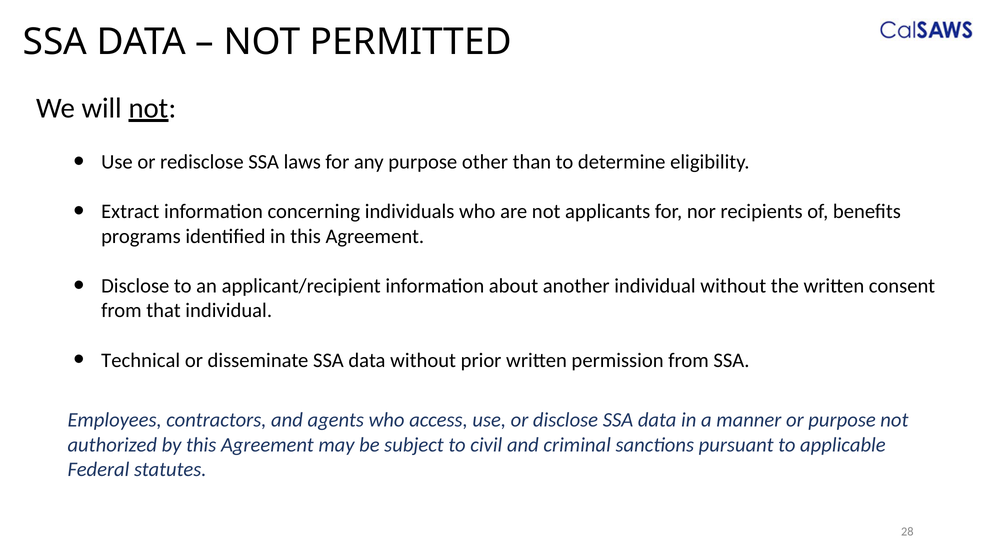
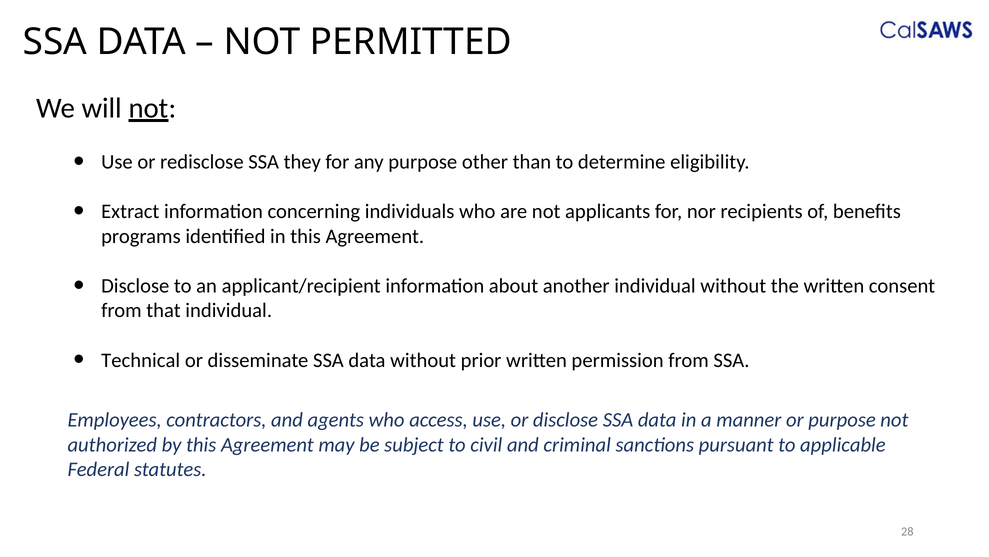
laws: laws -> they (302, 162)
